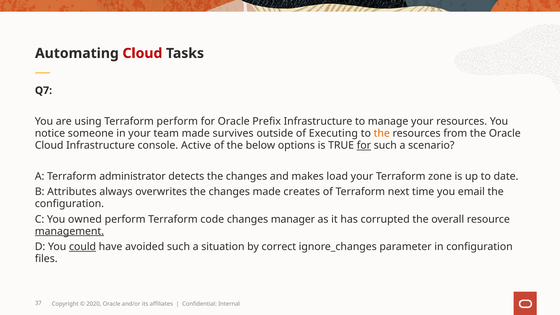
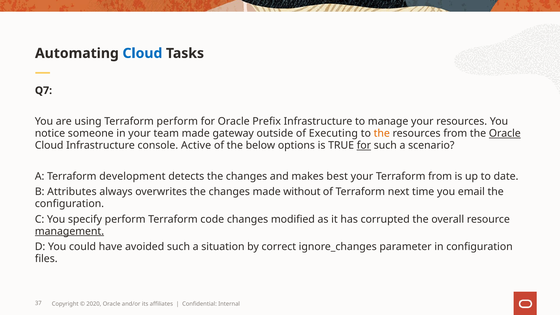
Cloud colour: red -> blue (142, 53)
survives: survives -> gateway (233, 133)
Oracle underline: none -> present (505, 133)
administrator: administrator -> development (132, 176)
load: load -> best (337, 176)
Terraform zone: zone -> from (440, 176)
creates: creates -> without (302, 192)
owned: owned -> specify (85, 219)
manager: manager -> modified (293, 219)
could underline: present -> none (83, 247)
